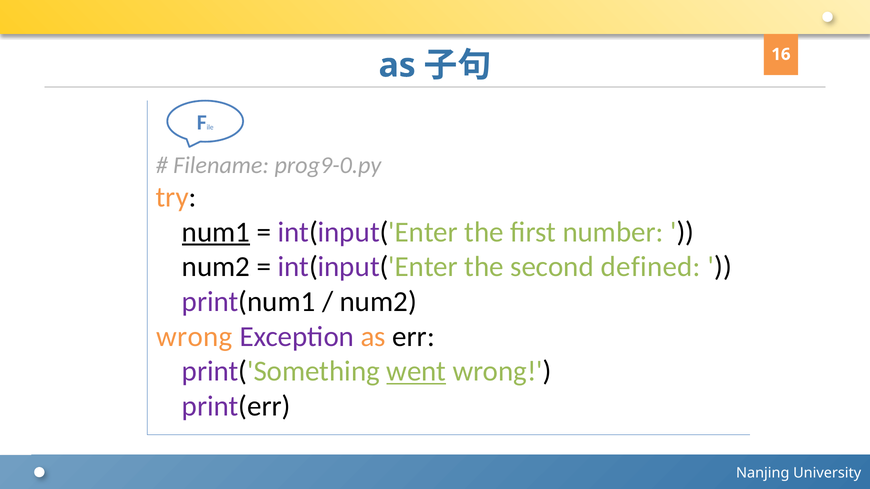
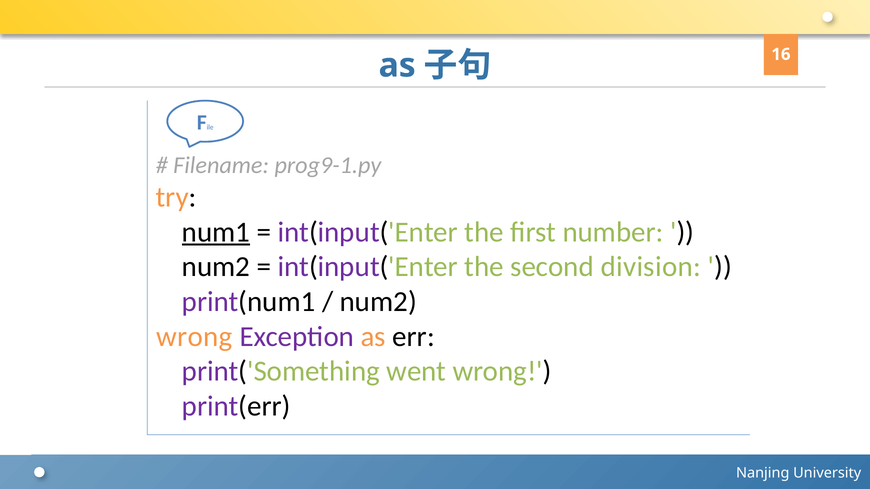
prog9-0.py: prog9-0.py -> prog9-1.py (328, 165)
defined: defined -> division (651, 267)
went underline: present -> none (416, 372)
